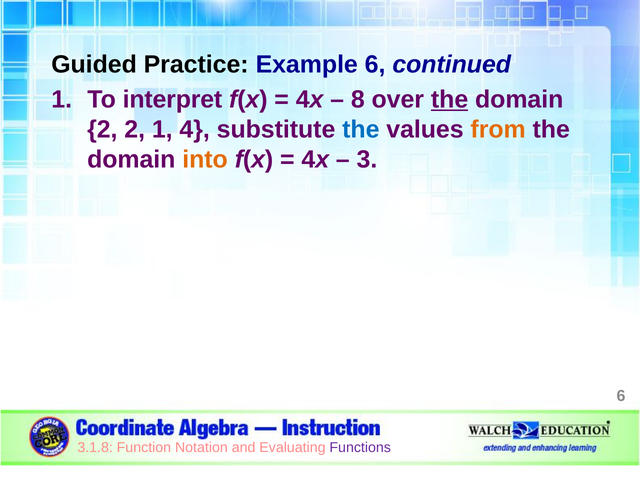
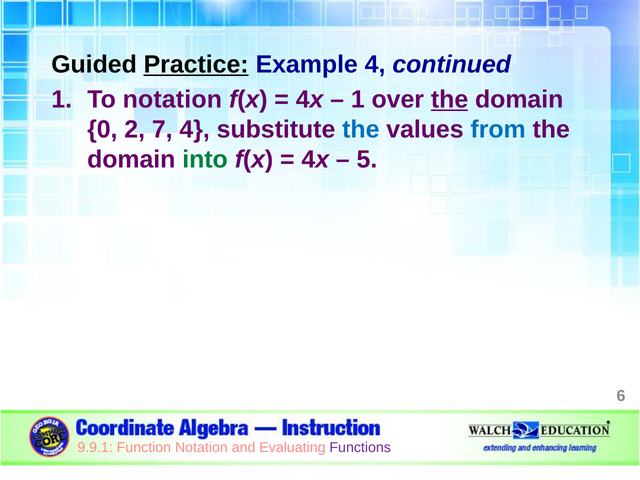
Practice underline: none -> present (196, 65)
Example 6: 6 -> 4 (375, 65)
To interpret: interpret -> notation (172, 100)
8: 8 -> 1 (358, 100)
2: 2 -> 0 (102, 130)
2 1: 1 -> 7 (162, 130)
from colour: orange -> blue (498, 130)
into colour: orange -> green (205, 159)
3: 3 -> 5 (367, 159)
3.1.8: 3.1.8 -> 9.9.1 (95, 447)
